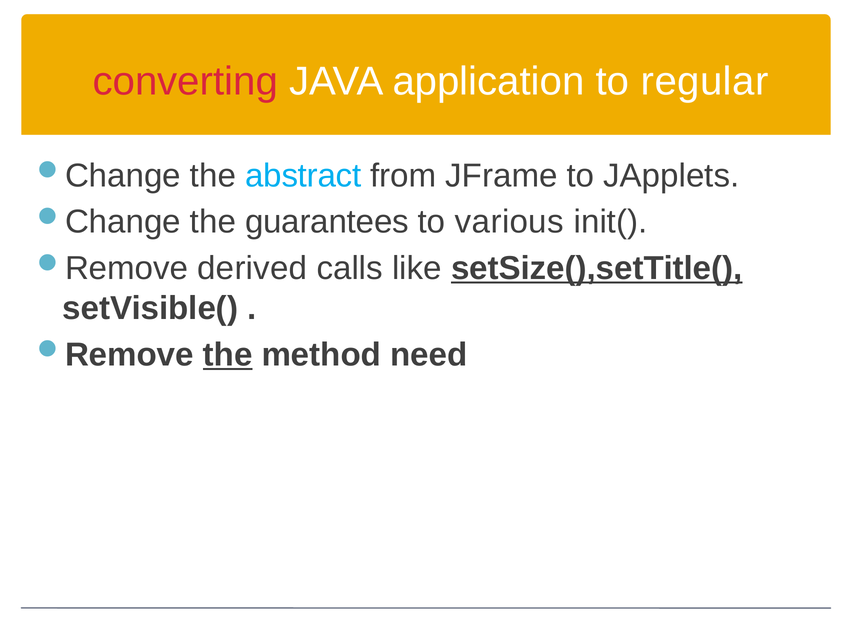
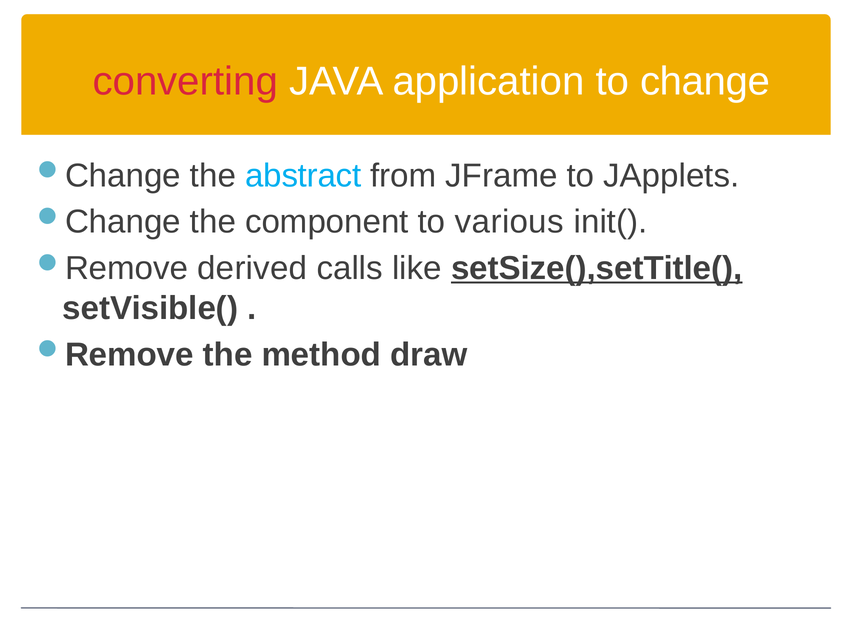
regular: regular -> change (705, 82)
guarantees: guarantees -> component (327, 222)
the underline: present -> none (228, 355)
need: need -> draw (429, 355)
